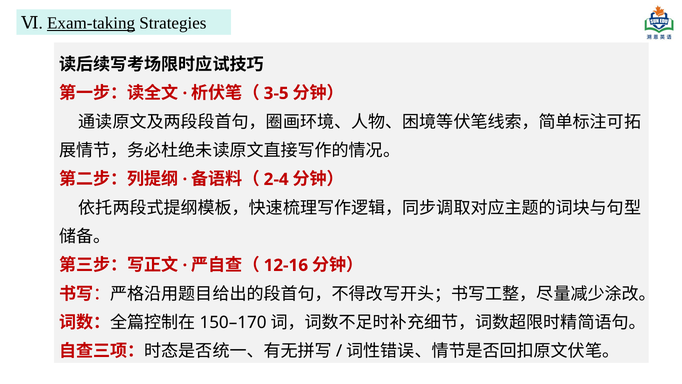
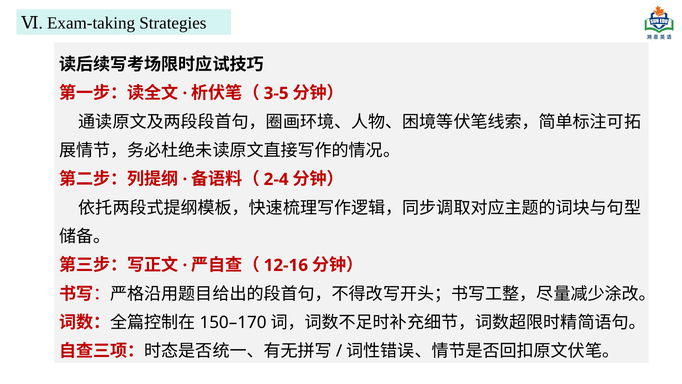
Exam-taking underline: present -> none (91, 23)
